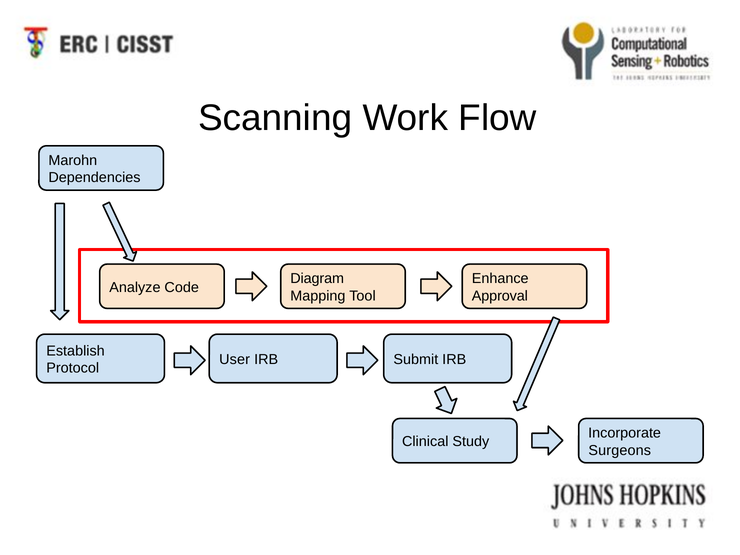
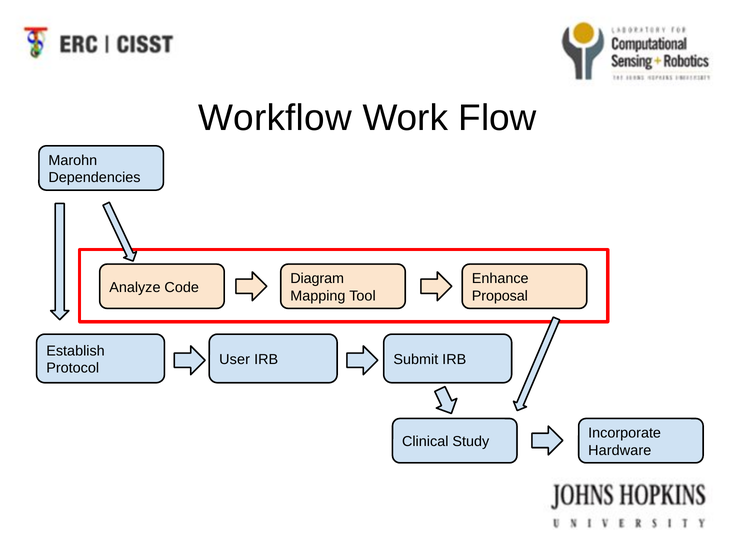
Scanning: Scanning -> Workflow (275, 118)
Approval: Approval -> Proposal (500, 296)
Surgeons: Surgeons -> Hardware (620, 450)
